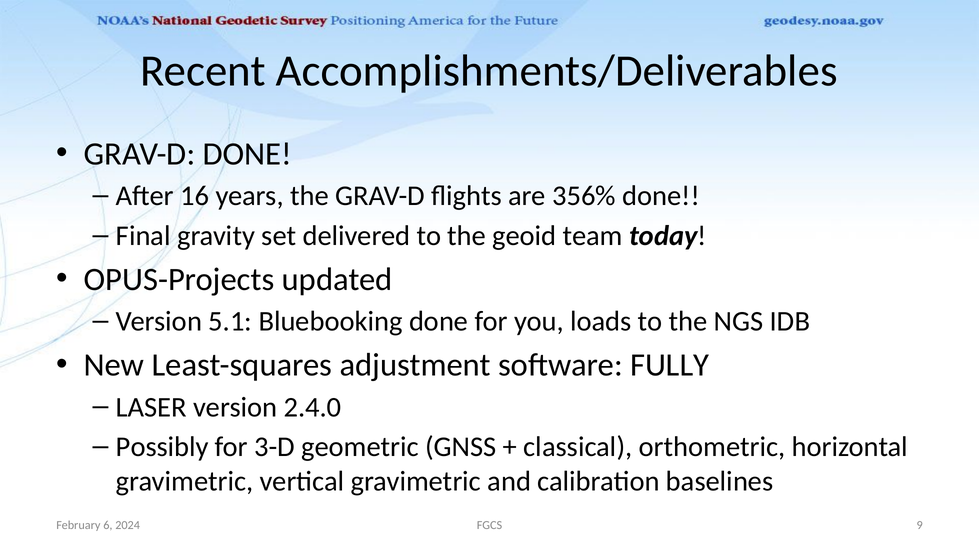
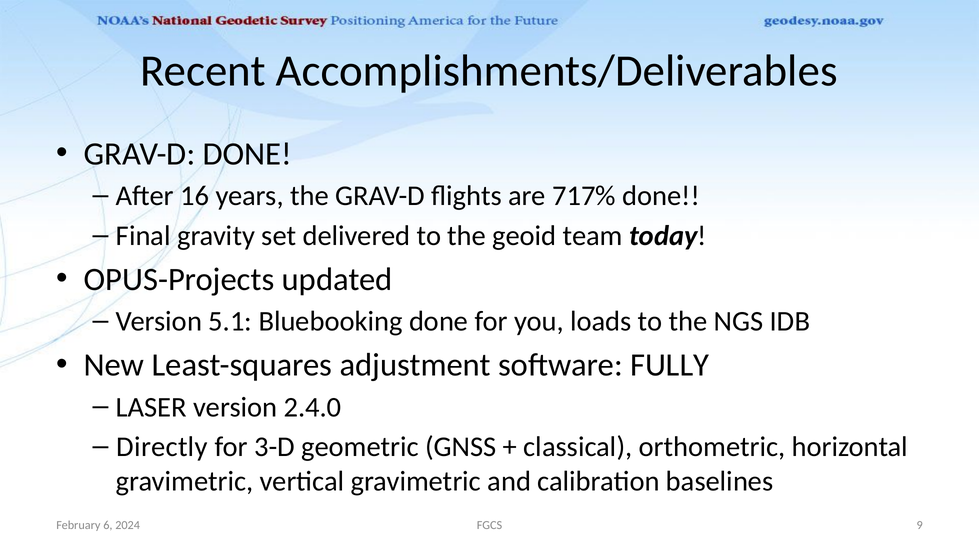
356%: 356% -> 717% (584, 196)
Possibly: Possibly -> Directly (162, 448)
